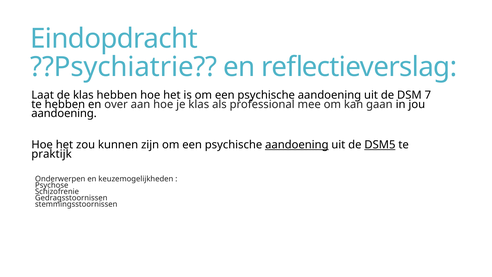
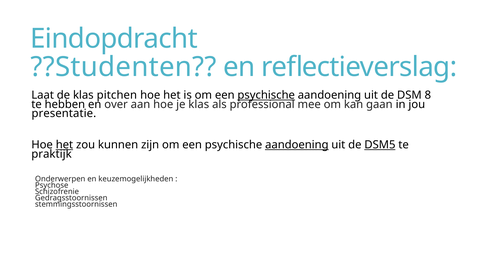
??Psychiatrie: ??Psychiatrie -> ??Studenten (124, 67)
klas hebben: hebben -> pitchen (117, 95)
psychische underline: none -> present (266, 95)
7: 7 -> 8 (428, 95)
aandoening: aandoening -> presentatie (64, 113)
het underline: none -> present (64, 145)
